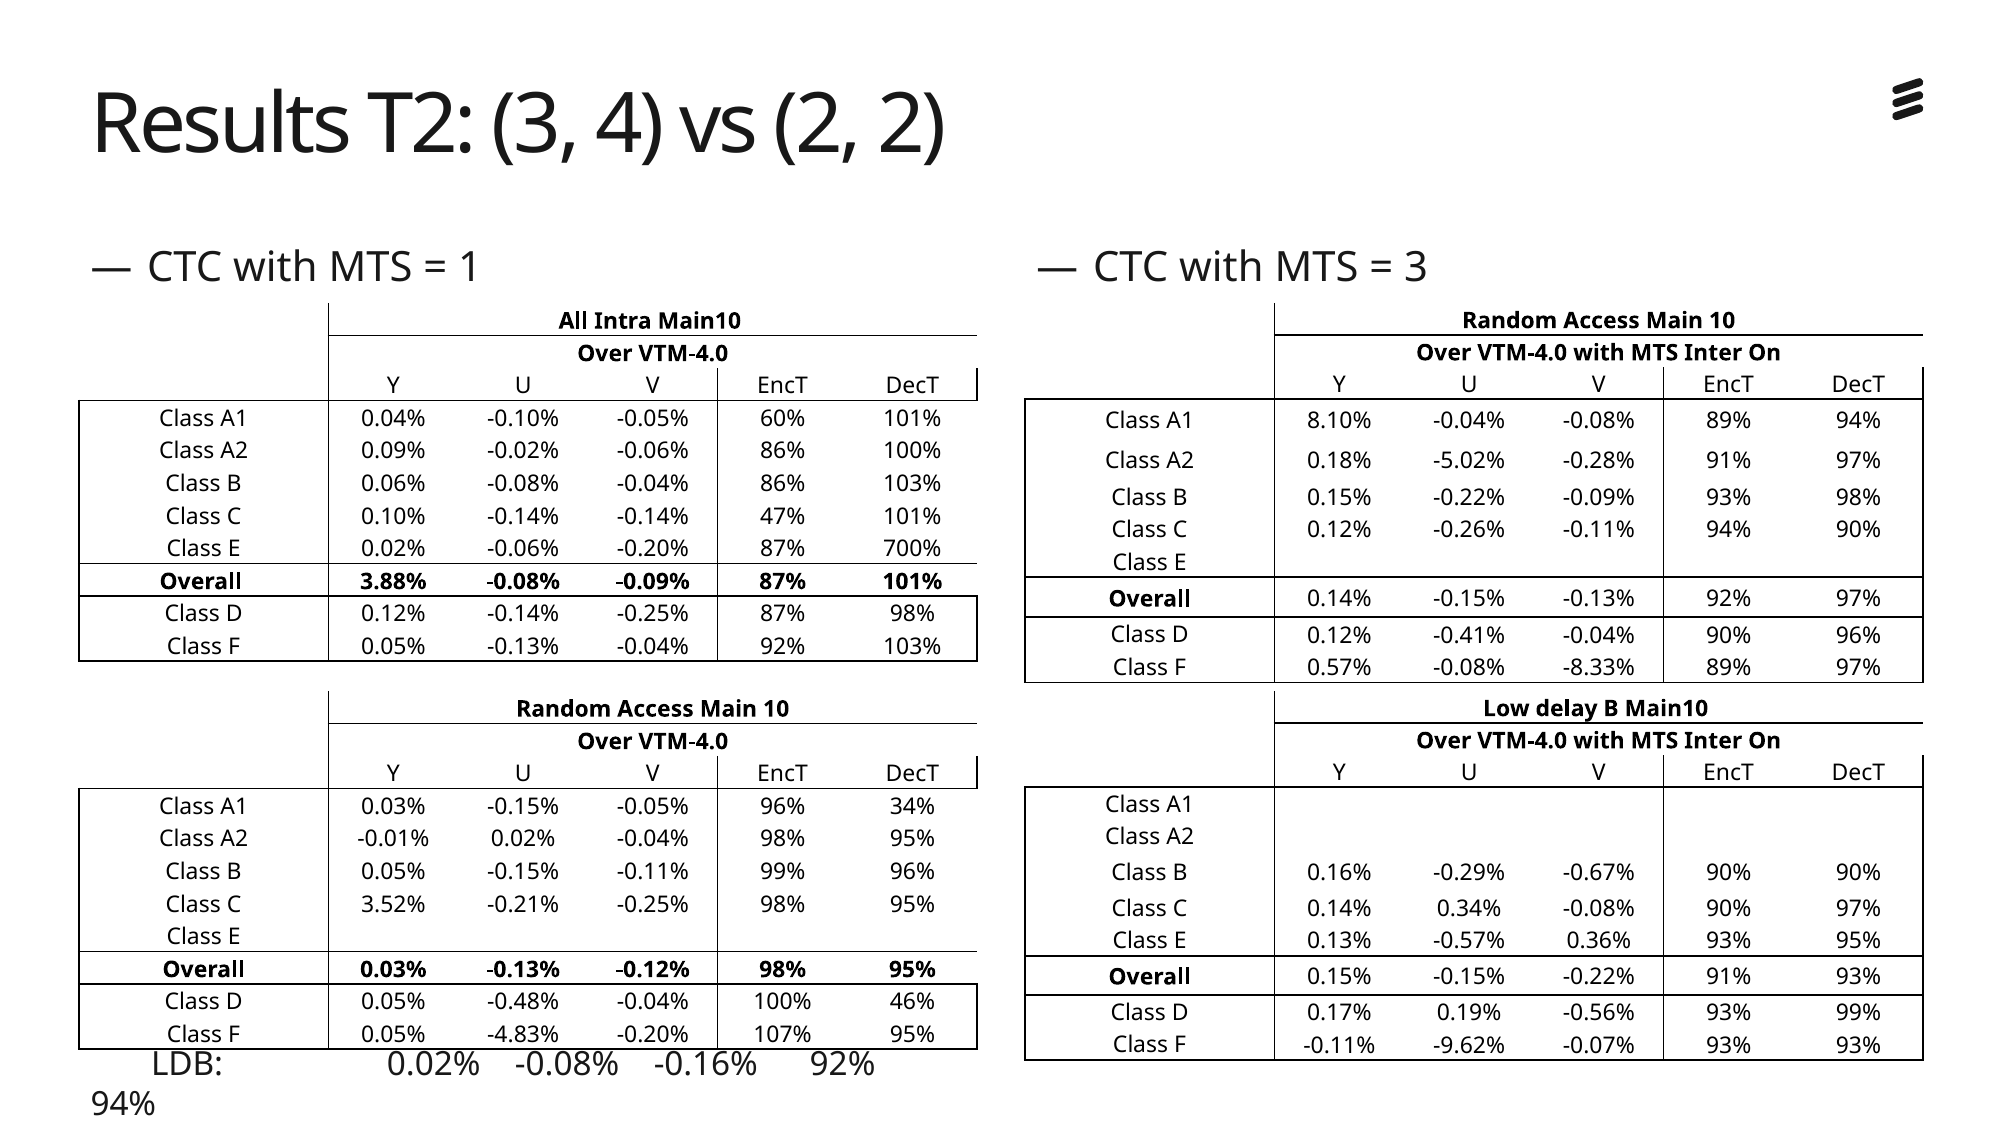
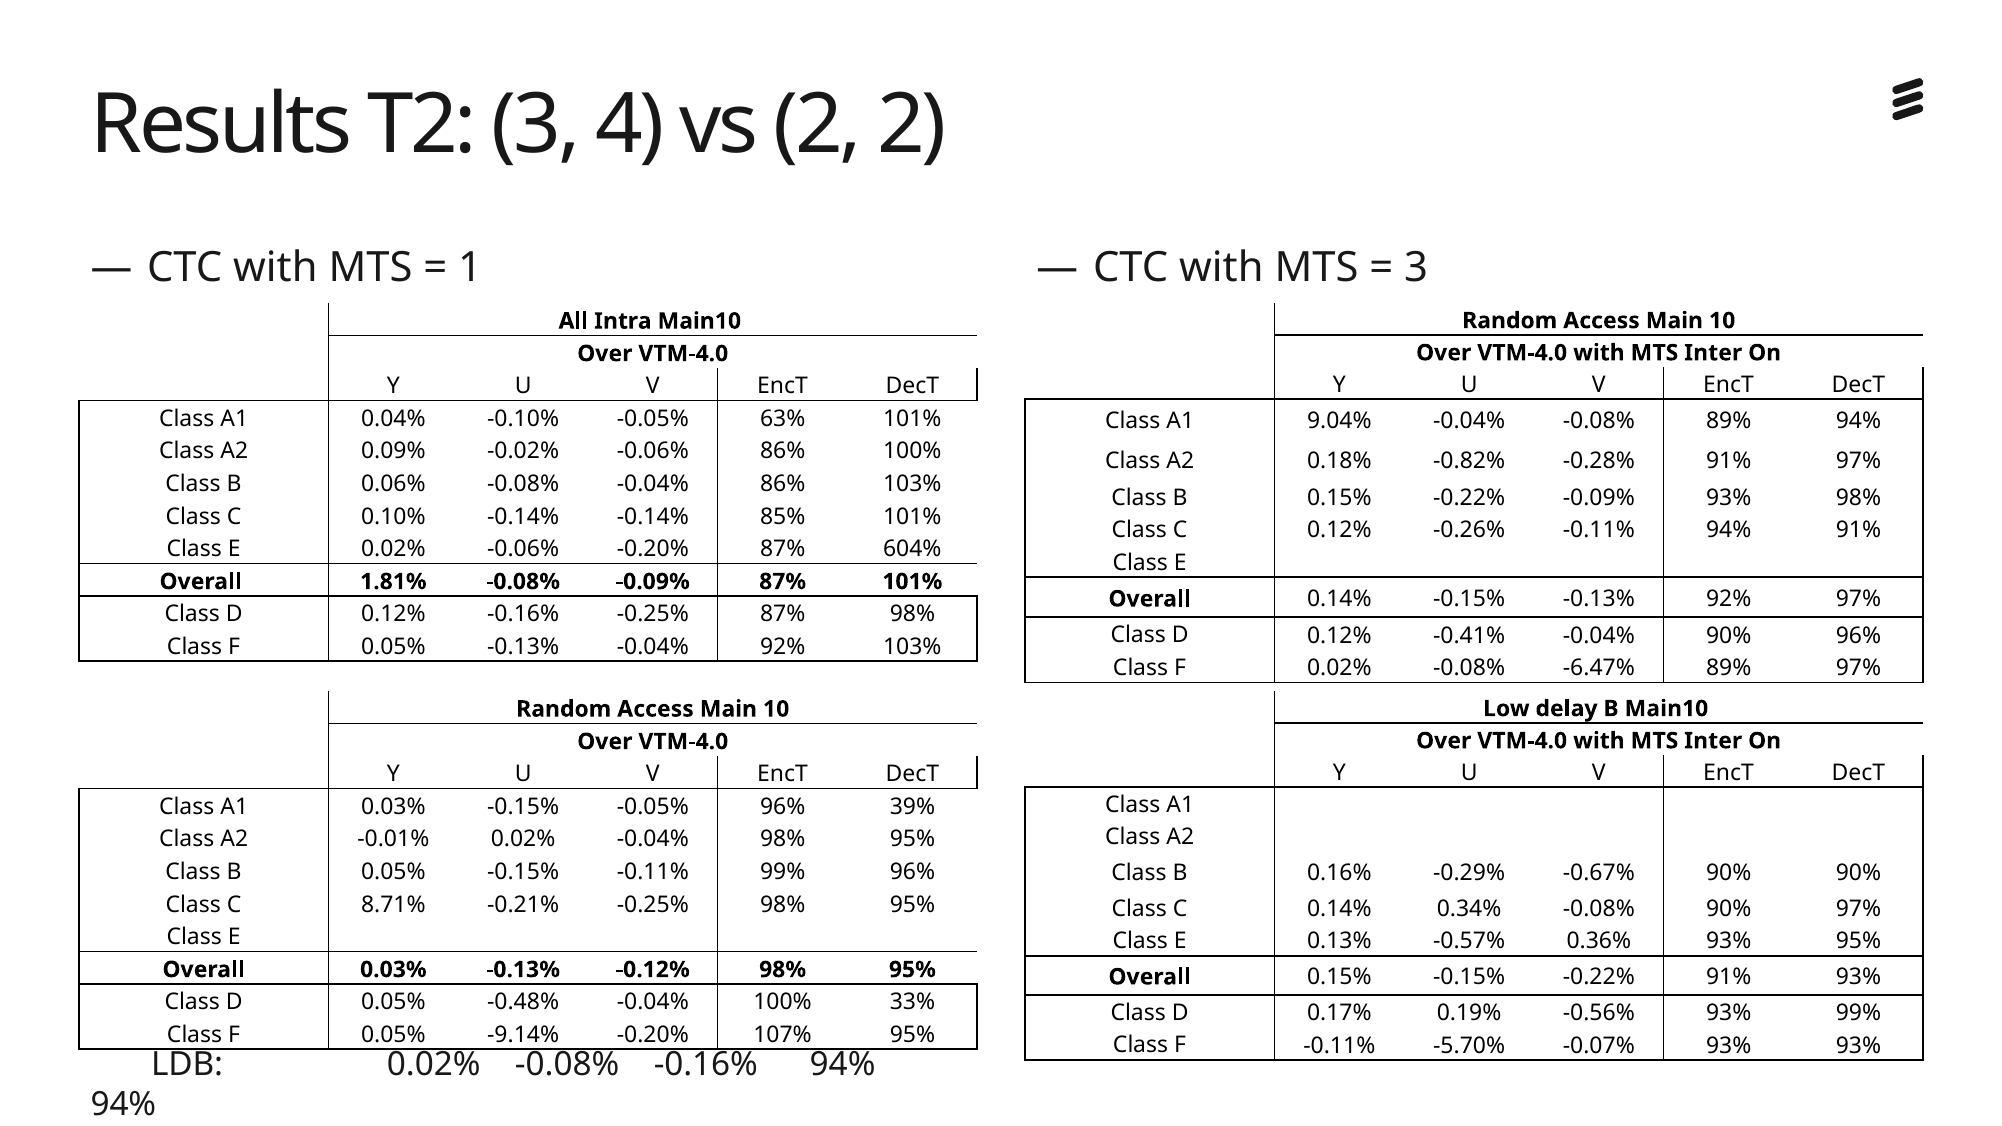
60%: 60% -> 63% (783, 419)
8.10%: 8.10% -> 9.04% (1339, 421)
-5.02%: -5.02% -> -0.82% (1469, 461)
47%: 47% -> 85% (783, 517)
94% 90%: 90% -> 91% (1858, 530)
700%: 700% -> 604% (912, 549)
3.88%: 3.88% -> 1.81% (393, 582)
0.12% -0.14%: -0.14% -> -0.16% (523, 614)
F 0.57%: 0.57% -> 0.02% (1339, 668)
-8.33%: -8.33% -> -6.47% (1599, 668)
34%: 34% -> 39% (912, 807)
3.52%: 3.52% -> 8.71% (393, 905)
46%: 46% -> 33% (912, 1002)
-4.83%: -4.83% -> -9.14% (523, 1035)
-9.62%: -9.62% -> -5.70% (1469, 1046)
-0.16% 92%: 92% -> 94% (843, 1064)
